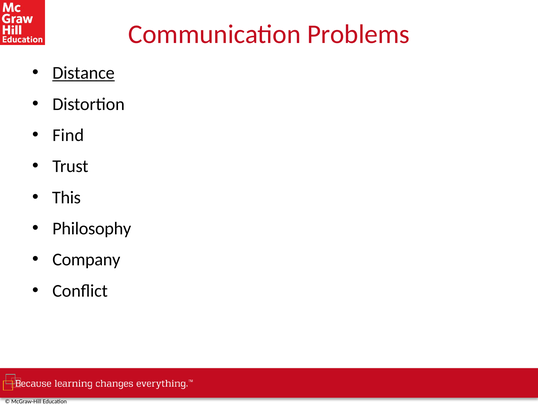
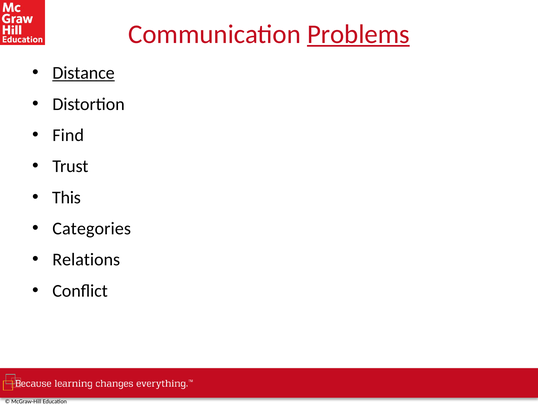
Problems underline: none -> present (358, 34)
Philosophy: Philosophy -> Categories (92, 228)
Company: Company -> Relations (86, 259)
